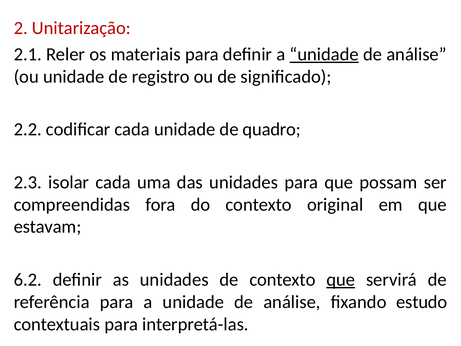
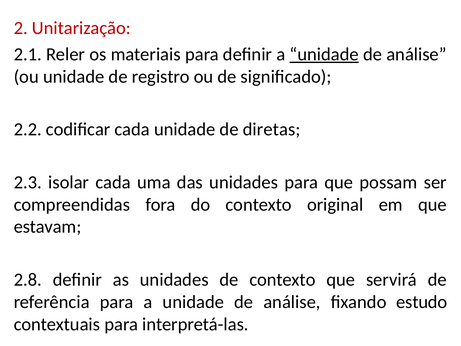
quadro: quadro -> diretas (272, 129)
6.2: 6.2 -> 2.8 (28, 279)
que underline: present -> none (341, 279)
